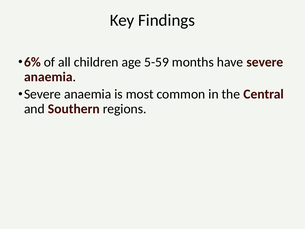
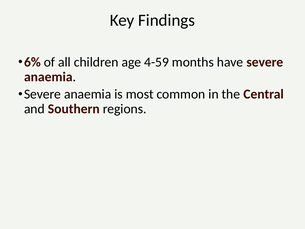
5-59: 5-59 -> 4-59 (157, 62)
